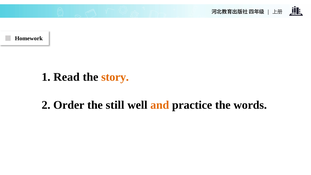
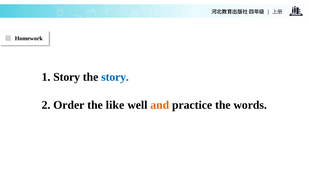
1 Read: Read -> Story (67, 77)
story colour: orange -> blue (115, 77)
still: still -> like (115, 105)
